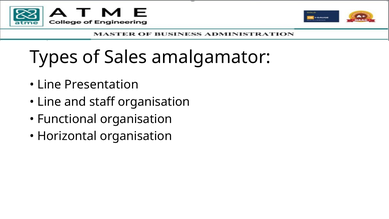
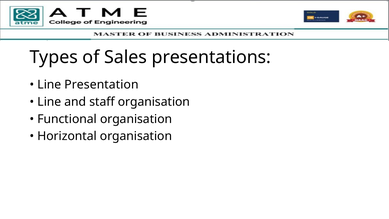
amalgamator: amalgamator -> presentations (211, 57)
